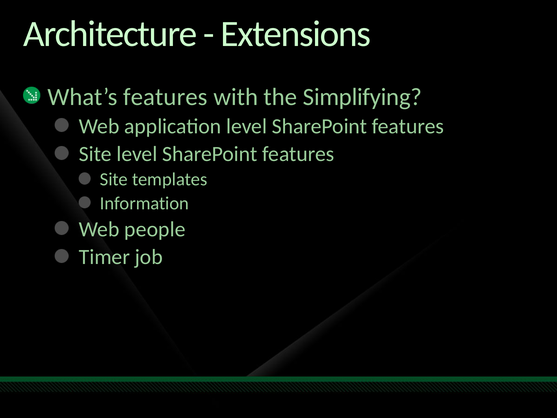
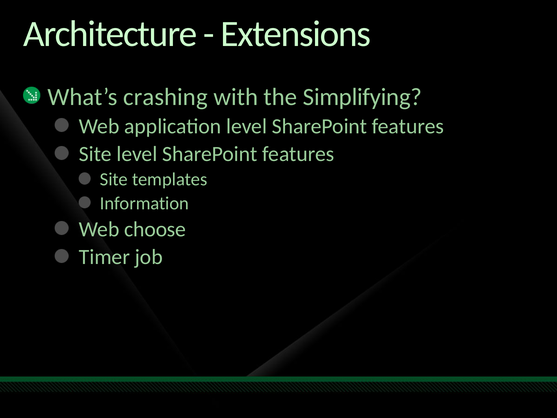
What’s features: features -> crashing (165, 97)
people: people -> choose (155, 229)
